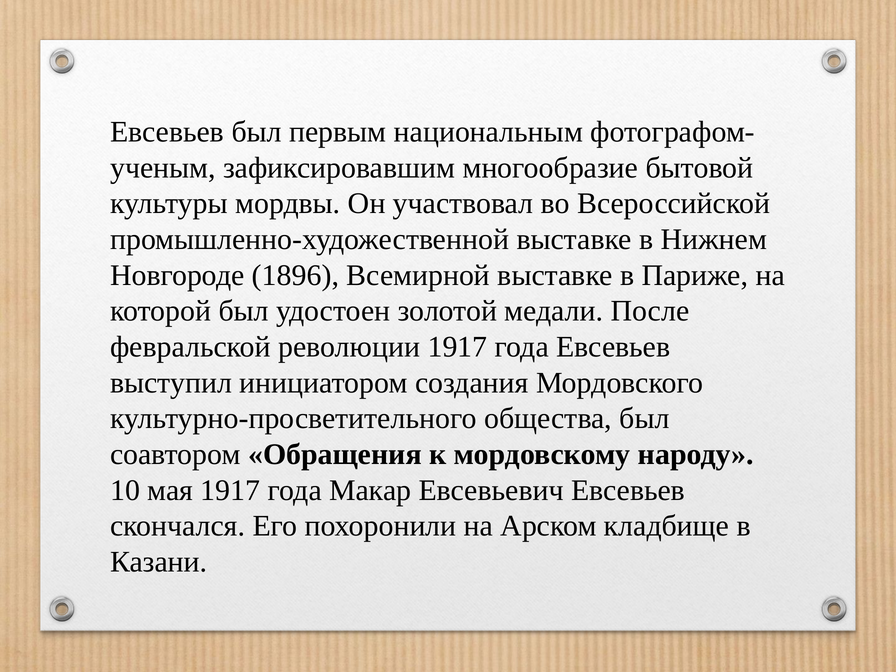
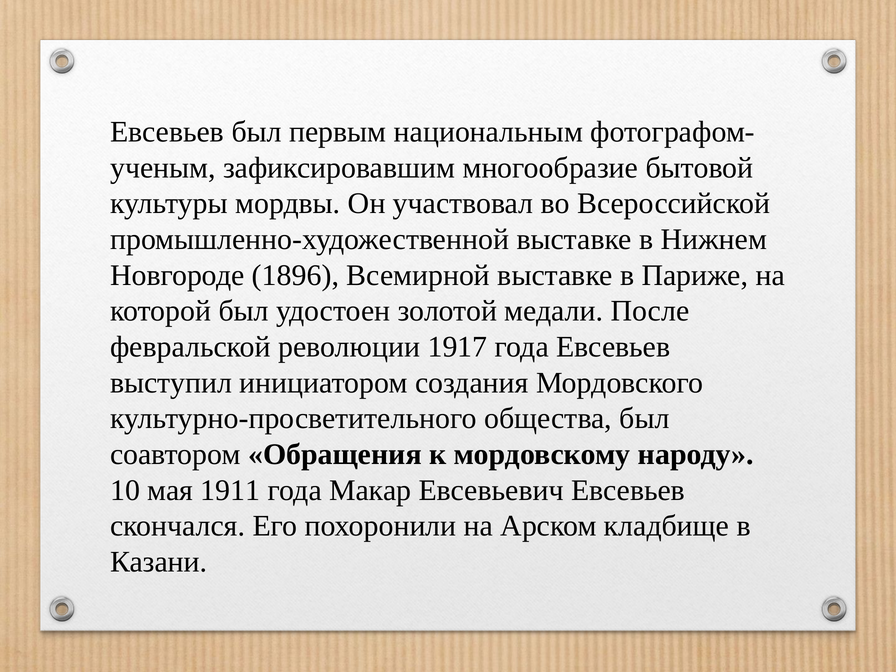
мая 1917: 1917 -> 1911 (230, 490)
